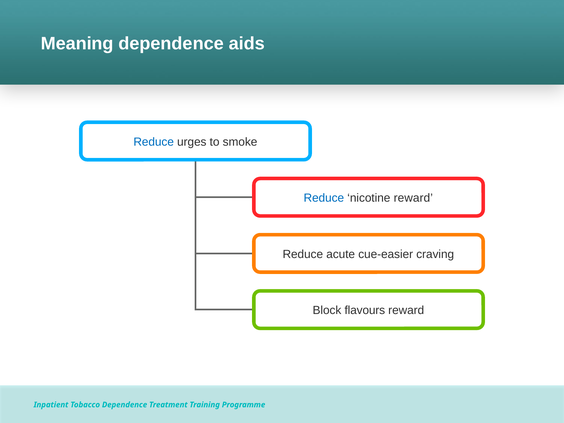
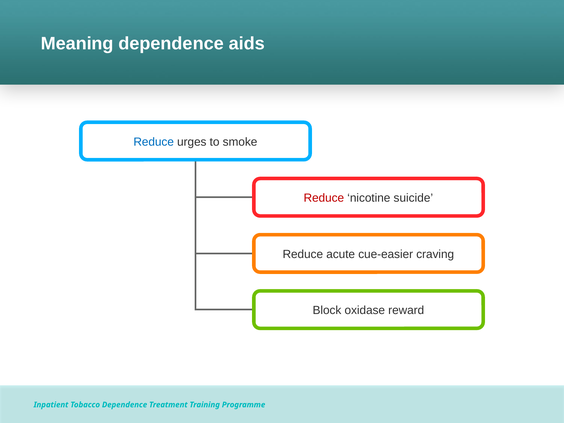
Reduce colour: blue -> red (324, 198)
nicotine reward: reward -> suicide (413, 198)
flavours: flavours -> oxidase (365, 310)
